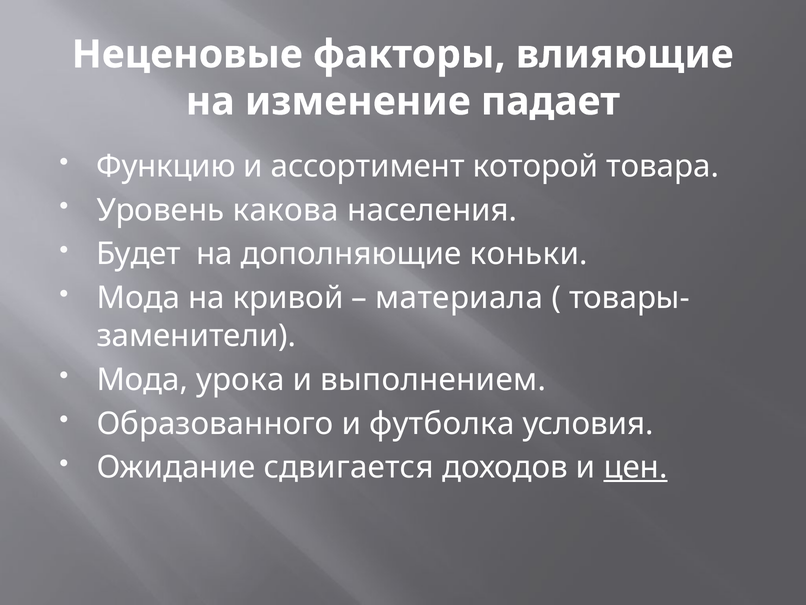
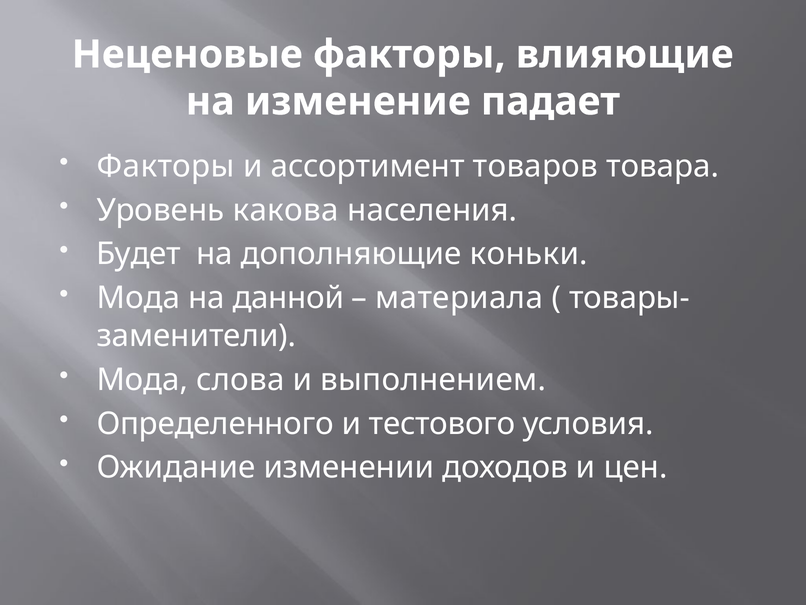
Функцию: Функцию -> Факторы (166, 166)
которой: которой -> товаров (535, 166)
кривой: кривой -> данной (288, 298)
урока: урока -> слова (240, 379)
Образованного: Образованного -> Определенного (215, 423)
футболка: футболка -> тестового (442, 423)
сдвигается: сдвигается -> изменении (349, 467)
цен underline: present -> none (636, 467)
